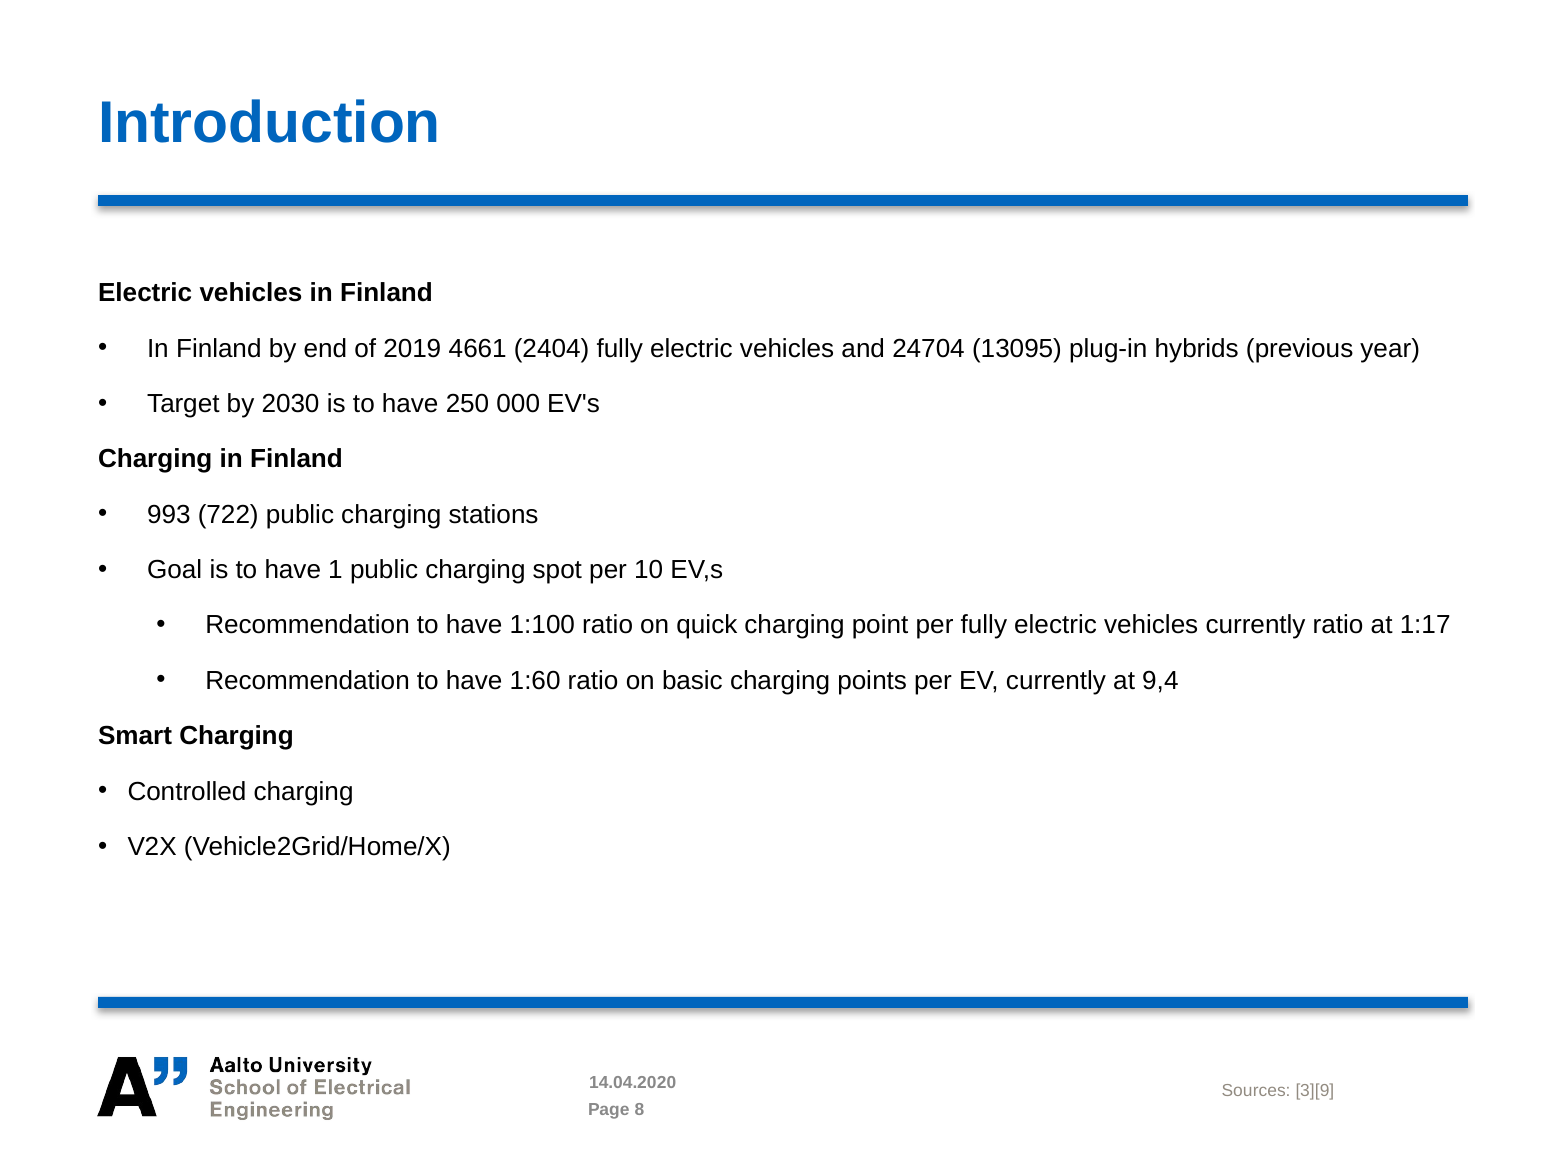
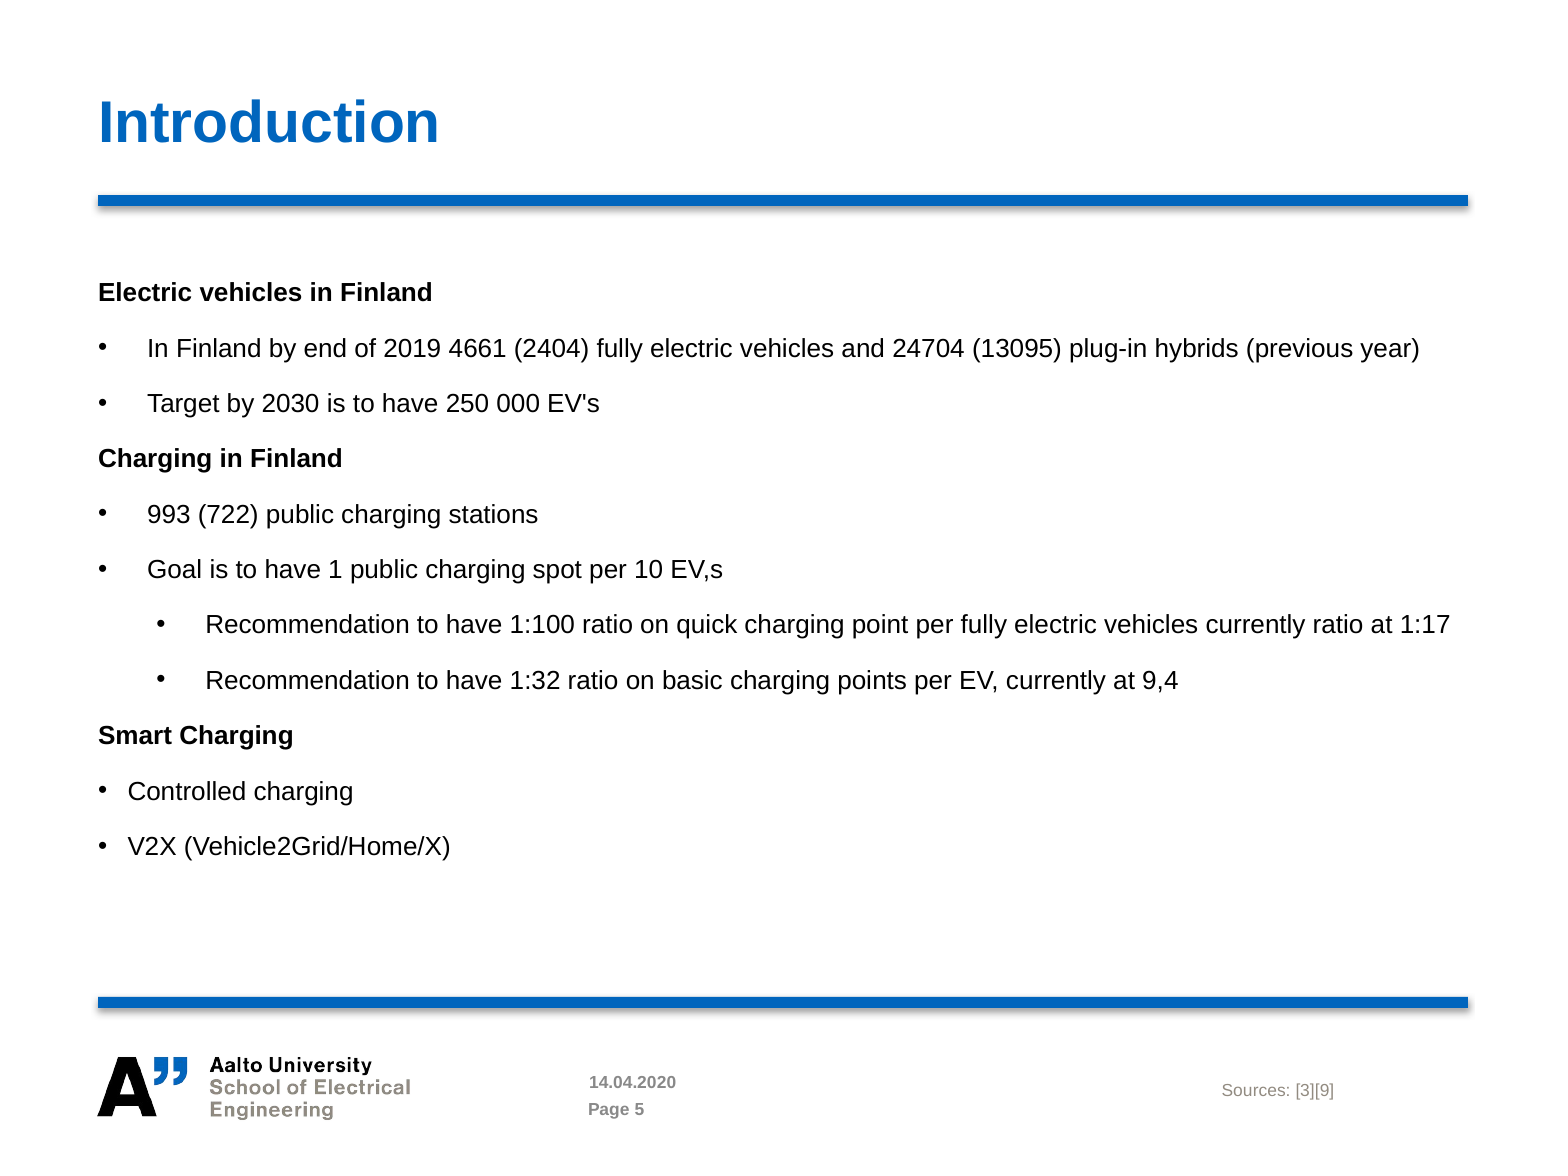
1:60: 1:60 -> 1:32 (535, 681)
8: 8 -> 5 (639, 1110)
